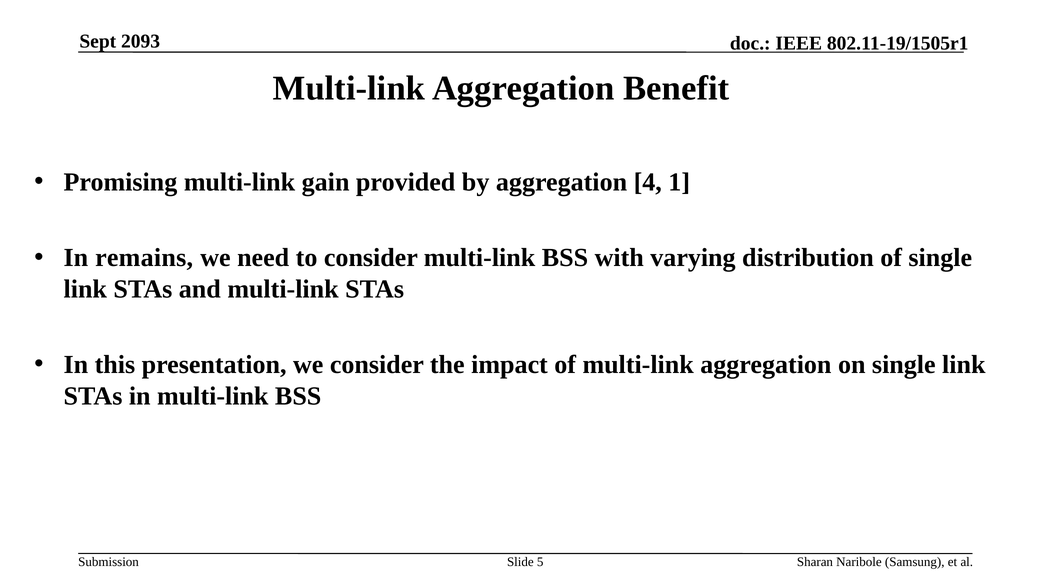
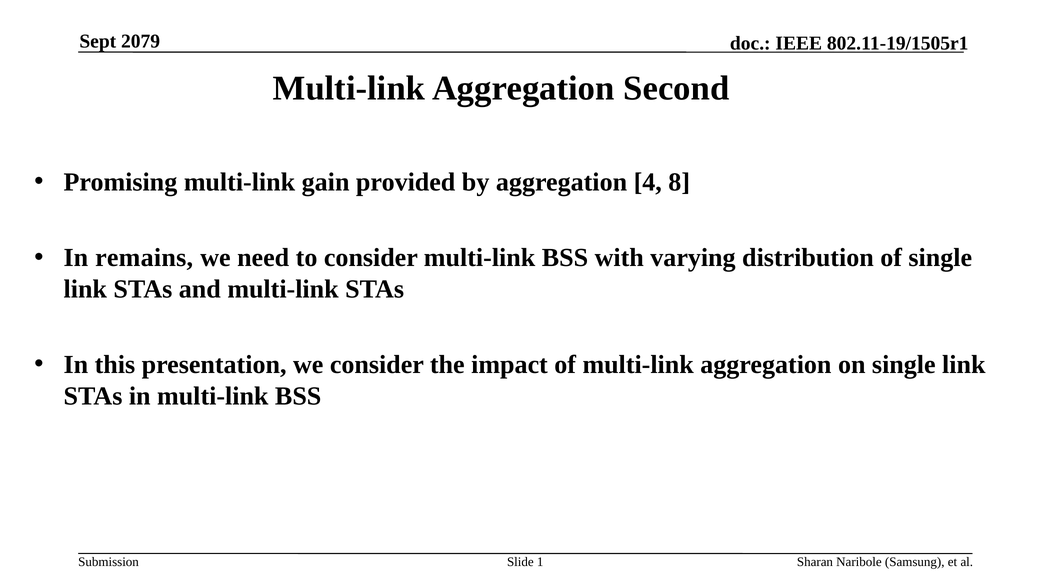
2093: 2093 -> 2079 (141, 41)
Benefit: Benefit -> Second (676, 88)
1: 1 -> 8 (679, 182)
5: 5 -> 1 (540, 562)
